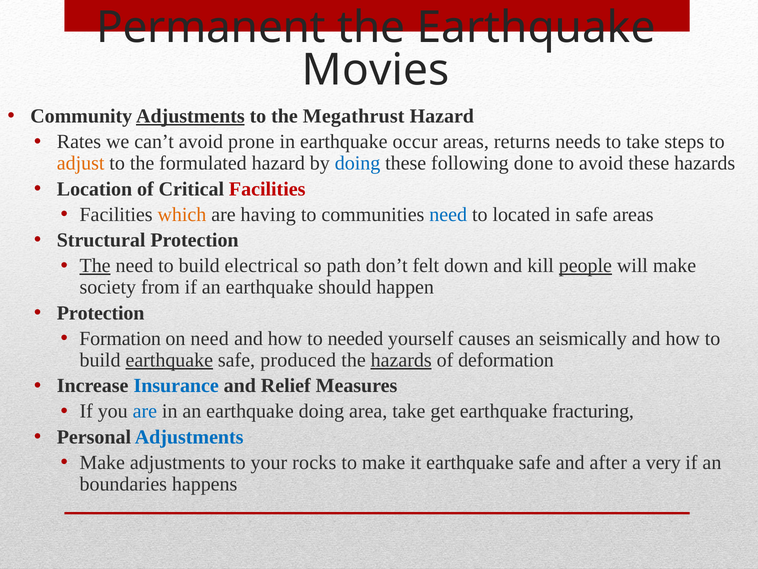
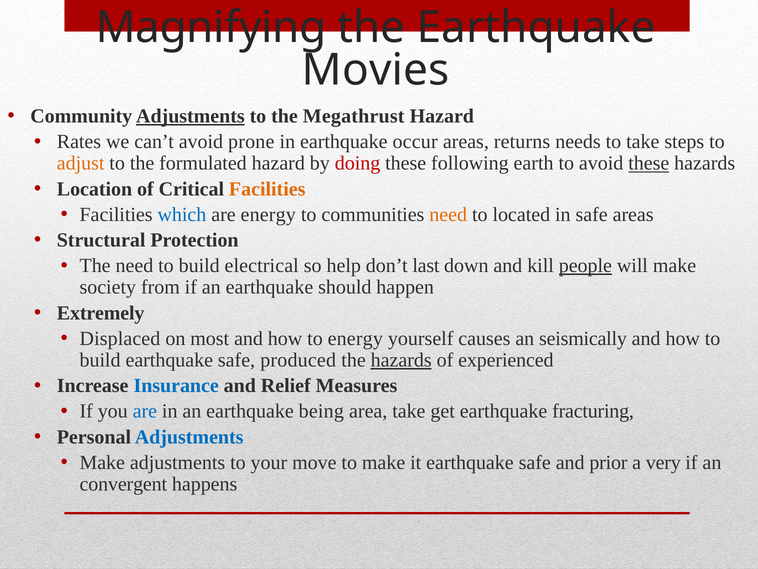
Permanent: Permanent -> Magnifying (211, 28)
doing colour: blue -> red (358, 163)
done: done -> earth (534, 163)
these underline: none -> present (649, 163)
Facilities colour: red -> orange (267, 189)
which colour: orange -> blue (182, 214)
are having: having -> energy (268, 214)
need colour: blue -> orange (448, 214)
The underline: present -> none (95, 266)
path: path -> help (344, 266)
felt: felt -> last (426, 266)
Protection: Protection -> Extremely (101, 313)
Formation: Formation -> Displaced (120, 338)
on need: need -> most (210, 338)
to needed: needed -> energy (355, 338)
earthquake underline: present -> none (169, 360)
deformation: deformation -> experienced (506, 360)
earthquake doing: doing -> being (321, 411)
rocks: rocks -> move (314, 462)
after: after -> prior (608, 462)
boundaries: boundaries -> convergent (123, 484)
